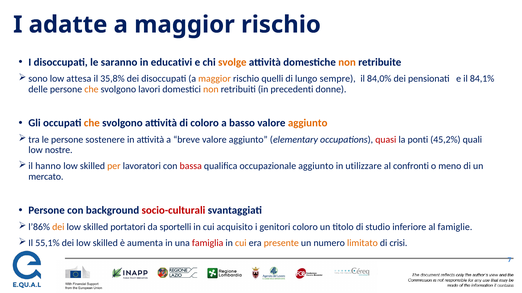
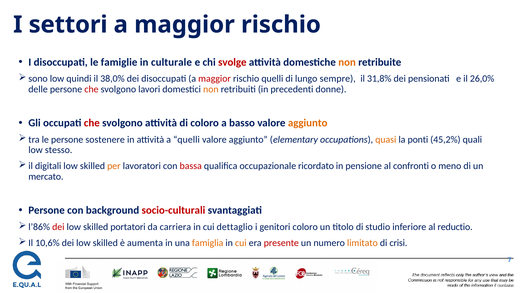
adatte: adatte -> settori (68, 25)
saranno: saranno -> famiglie (119, 62)
educativi: educativi -> culturale (171, 62)
svolge colour: orange -> red (232, 62)
attesa: attesa -> quindi (79, 79)
35,8%: 35,8% -> 38,0% (112, 79)
maggior colour: orange -> red (215, 79)
84,0%: 84,0% -> 31,8% (379, 79)
84,1%: 84,1% -> 26,0% (482, 79)
che colour: orange -> red (91, 89)
che colour: orange -> red (92, 123)
a breve: breve -> quelli (186, 140)
quasi colour: red -> orange (386, 140)
nostre: nostre -> stesso (59, 150)
hanno: hanno -> digitali (48, 166)
occupazionale aggiunto: aggiunto -> ricordato (316, 166)
utilizzare: utilizzare -> pensione (364, 166)
dei colour: orange -> red (58, 227)
sportelli: sportelli -> carriera (175, 227)
acquisito: acquisito -> dettaglio (235, 227)
famiglie: famiglie -> reductio (455, 227)
55,1%: 55,1% -> 10,6% (47, 243)
famiglia colour: red -> orange (208, 243)
presente colour: orange -> red (281, 243)
